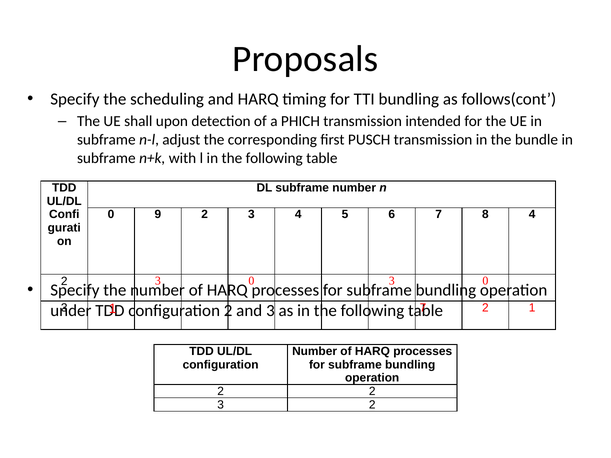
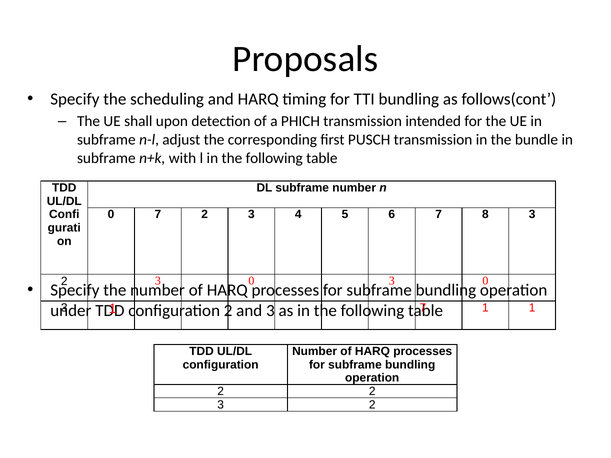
0 9: 9 -> 7 (158, 215)
8 4: 4 -> 3 (532, 215)
2: 2 -> 1 (485, 308)
